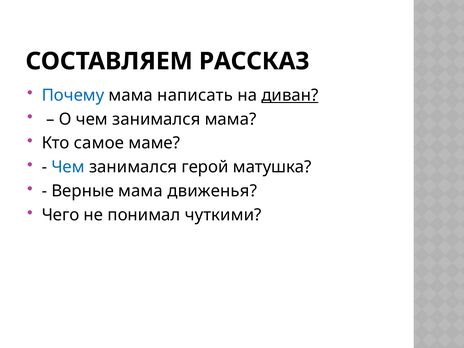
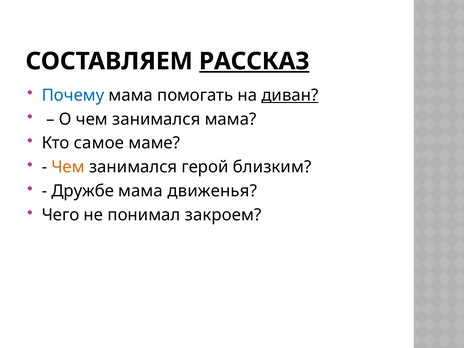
РАССКАЗ underline: none -> present (254, 61)
написать: написать -> помогать (195, 95)
Чем colour: blue -> orange (68, 167)
матушка: матушка -> близким (272, 167)
Верные: Верные -> Дружбе (83, 191)
чуткими: чуткими -> закроем (223, 215)
